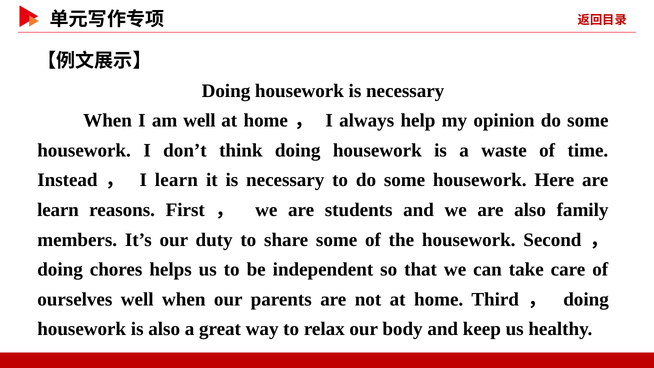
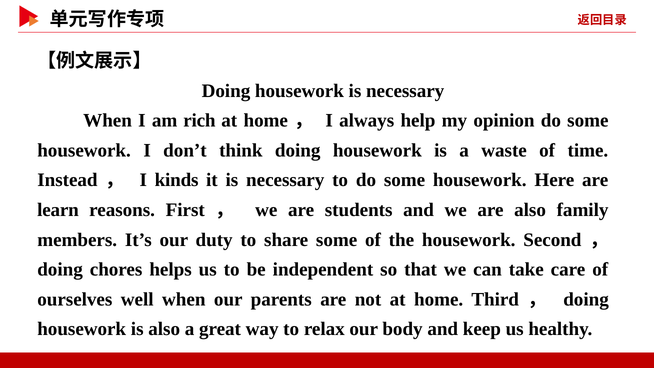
am well: well -> rich (199, 121)
I learn: learn -> kinds (177, 180)
